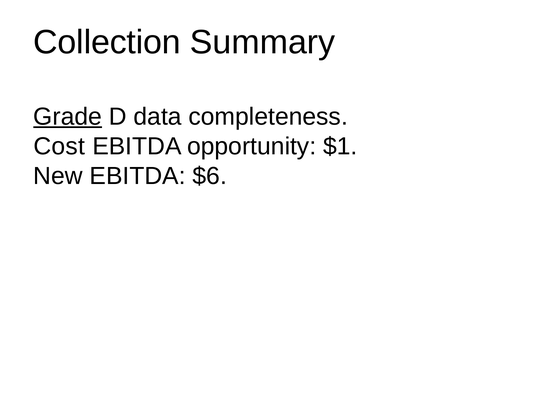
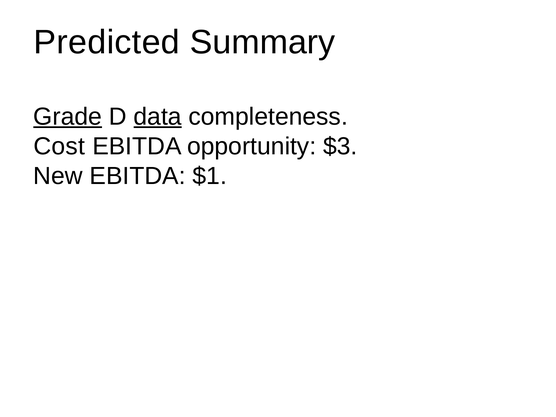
Collection: Collection -> Predicted (107, 42)
data underline: none -> present (158, 117)
$1: $1 -> $3 (340, 146)
$6: $6 -> $1 (210, 176)
